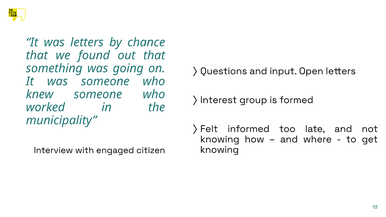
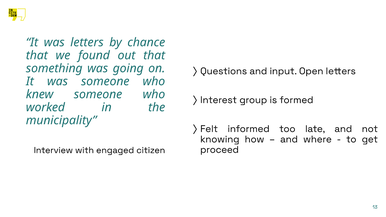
knowing: knowing -> proceed (219, 150)
